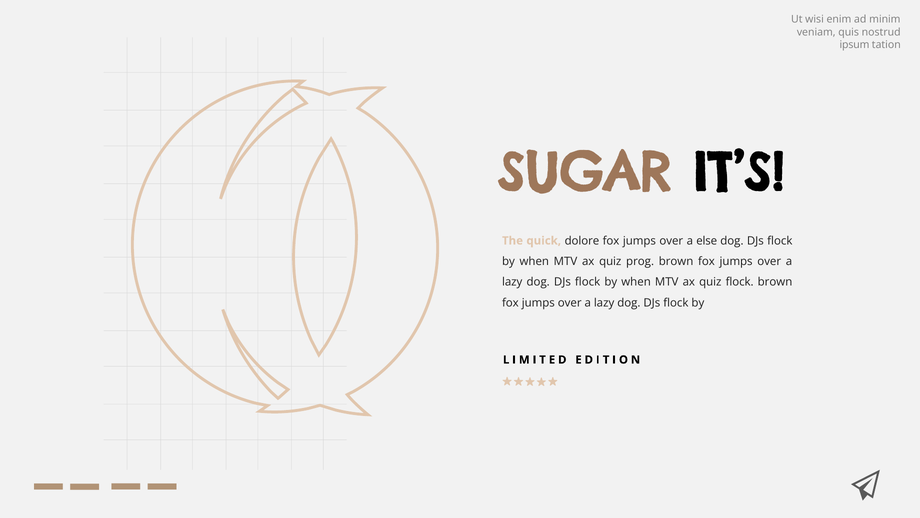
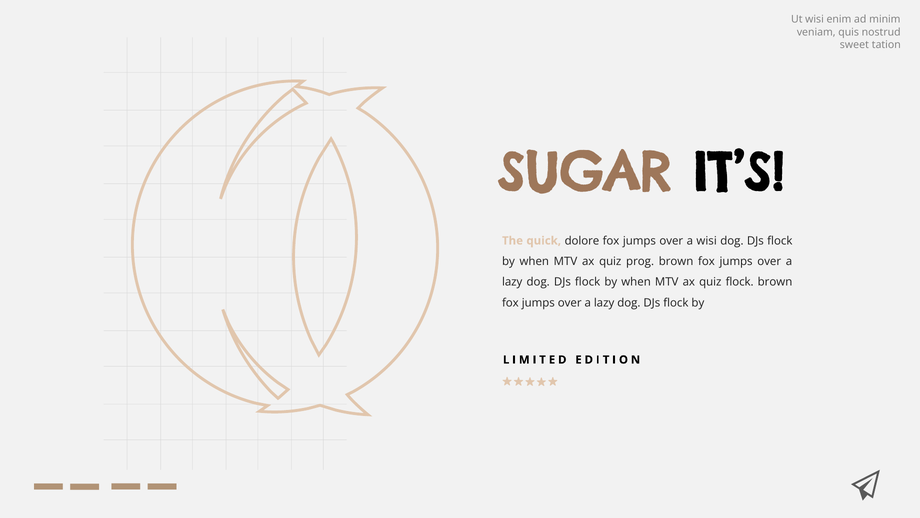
ipsum: ipsum -> sweet (854, 45)
a else: else -> wisi (707, 240)
